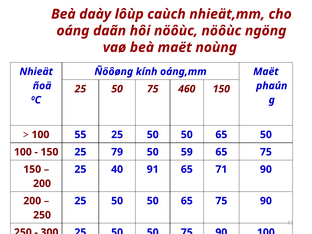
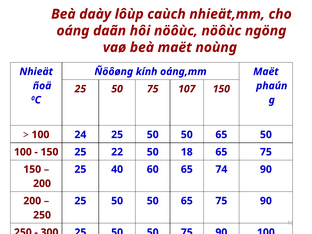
460: 460 -> 107 (187, 89)
55: 55 -> 24 (80, 135)
79: 79 -> 22 (117, 152)
59: 59 -> 18 (187, 152)
91: 91 -> 60 (153, 169)
71: 71 -> 74 (221, 169)
